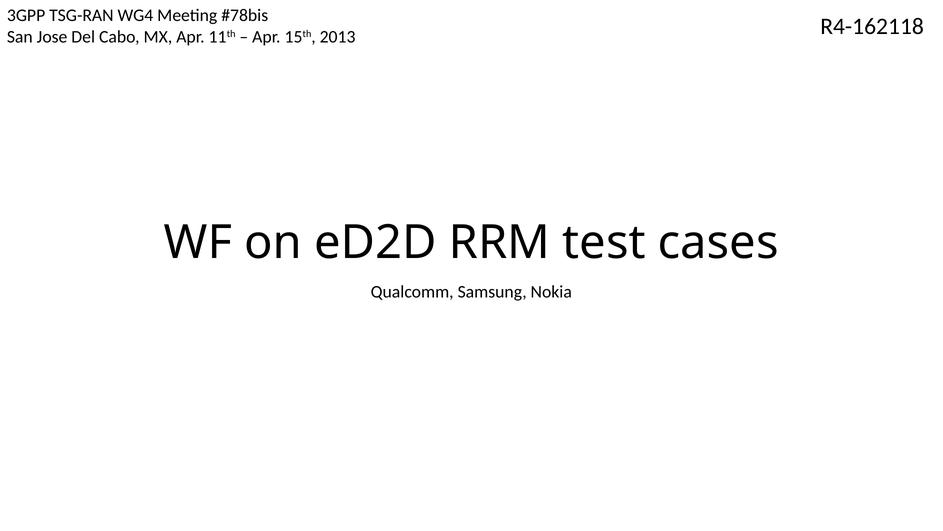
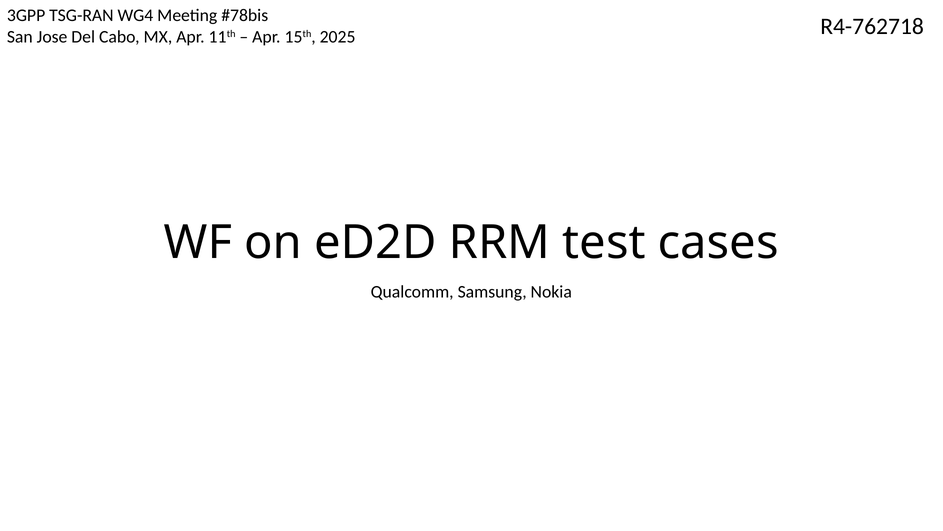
R4-162118: R4-162118 -> R4-762718 (872, 26)
2013: 2013 -> 2025 (338, 37)
